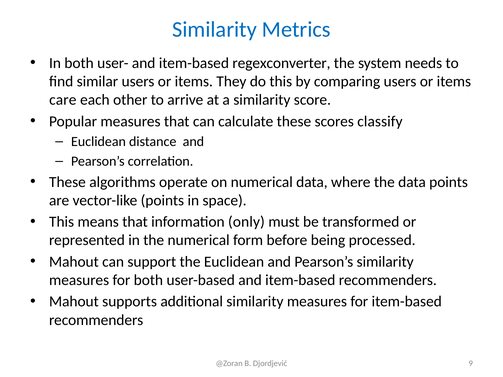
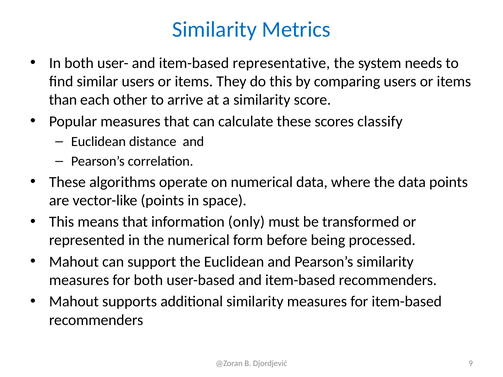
regexconverter: regexconverter -> representative (281, 63)
care: care -> than (63, 100)
